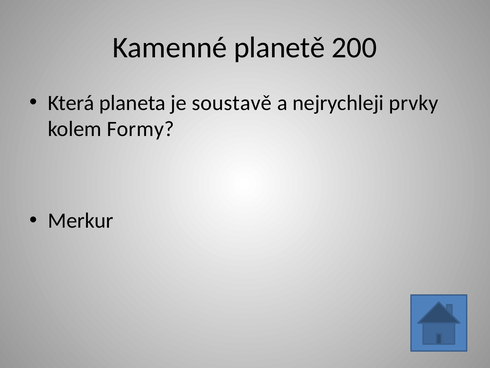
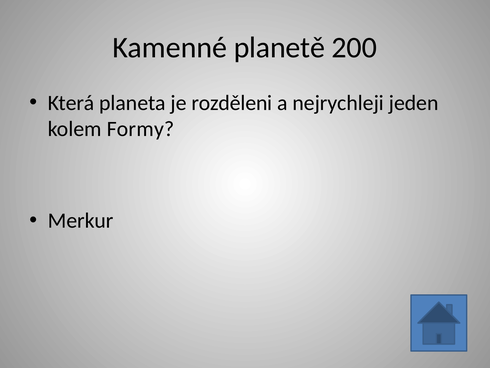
soustavě: soustavě -> rozděleni (232, 103)
prvky: prvky -> jeden (414, 103)
